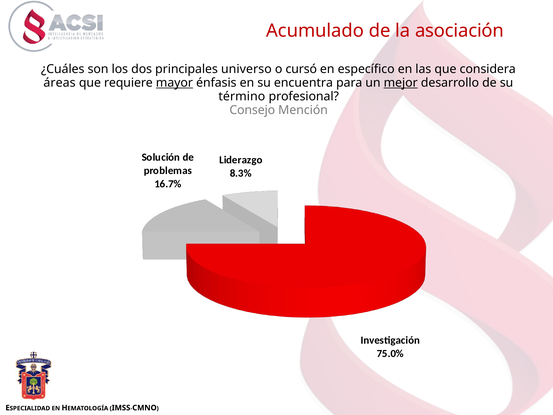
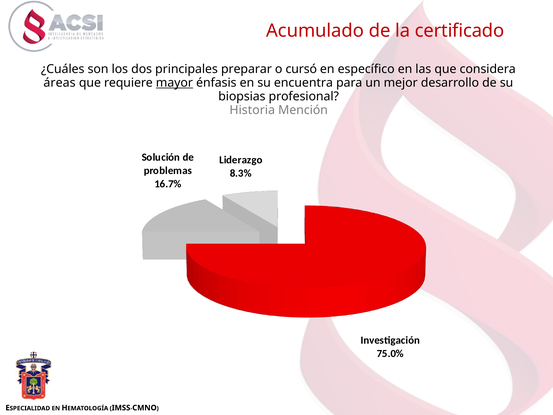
asociación: asociación -> certificado (460, 31)
universo: universo -> preparar (246, 69)
mejor underline: present -> none (401, 83)
término: término -> biopsias (242, 96)
Consejo: Consejo -> Historia (252, 110)
